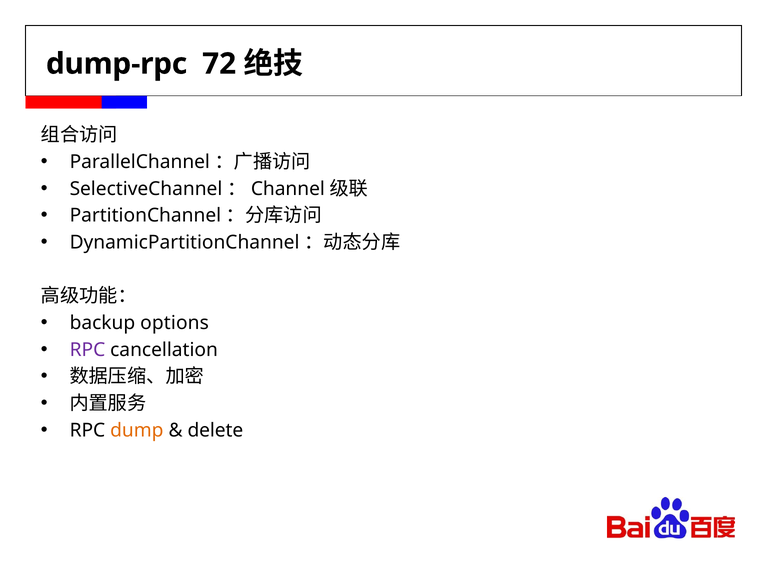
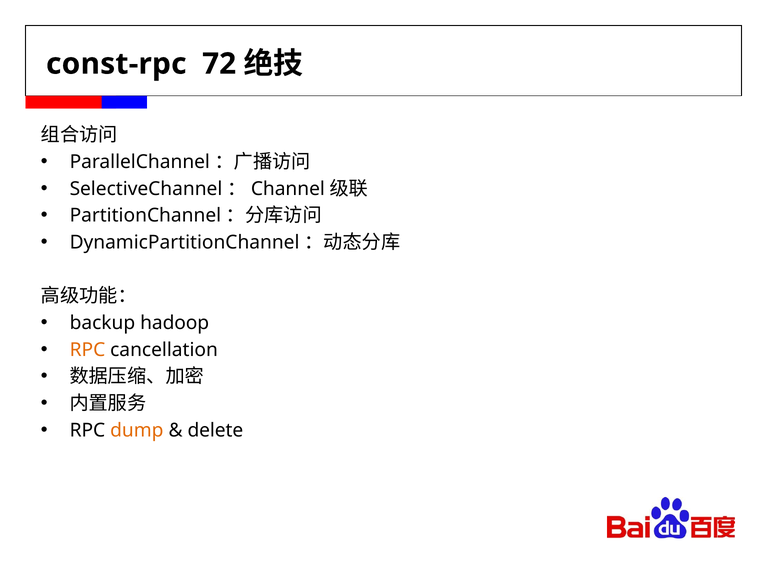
dump-rpc: dump-rpc -> const-rpc (116, 64)
options: options -> hadoop (175, 323)
RPC colour: purple -> orange (87, 350)
